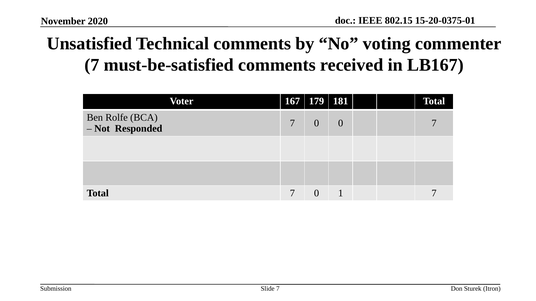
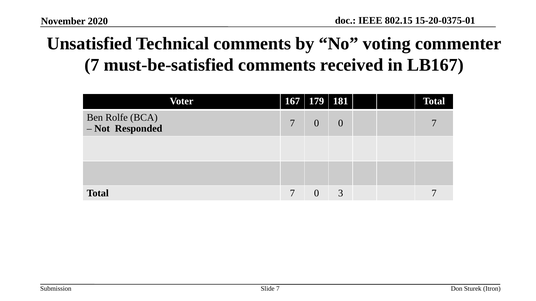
1: 1 -> 3 (341, 194)
